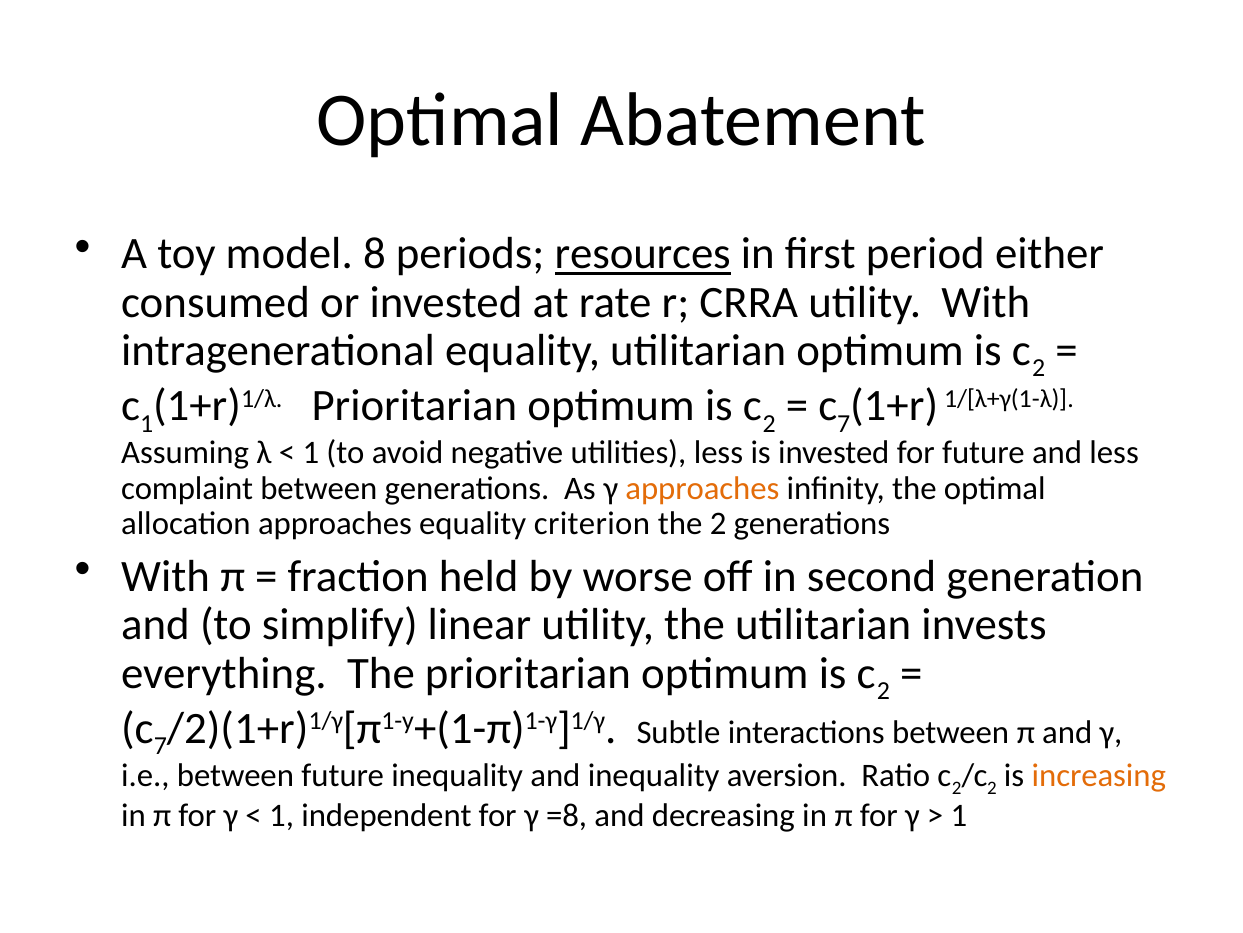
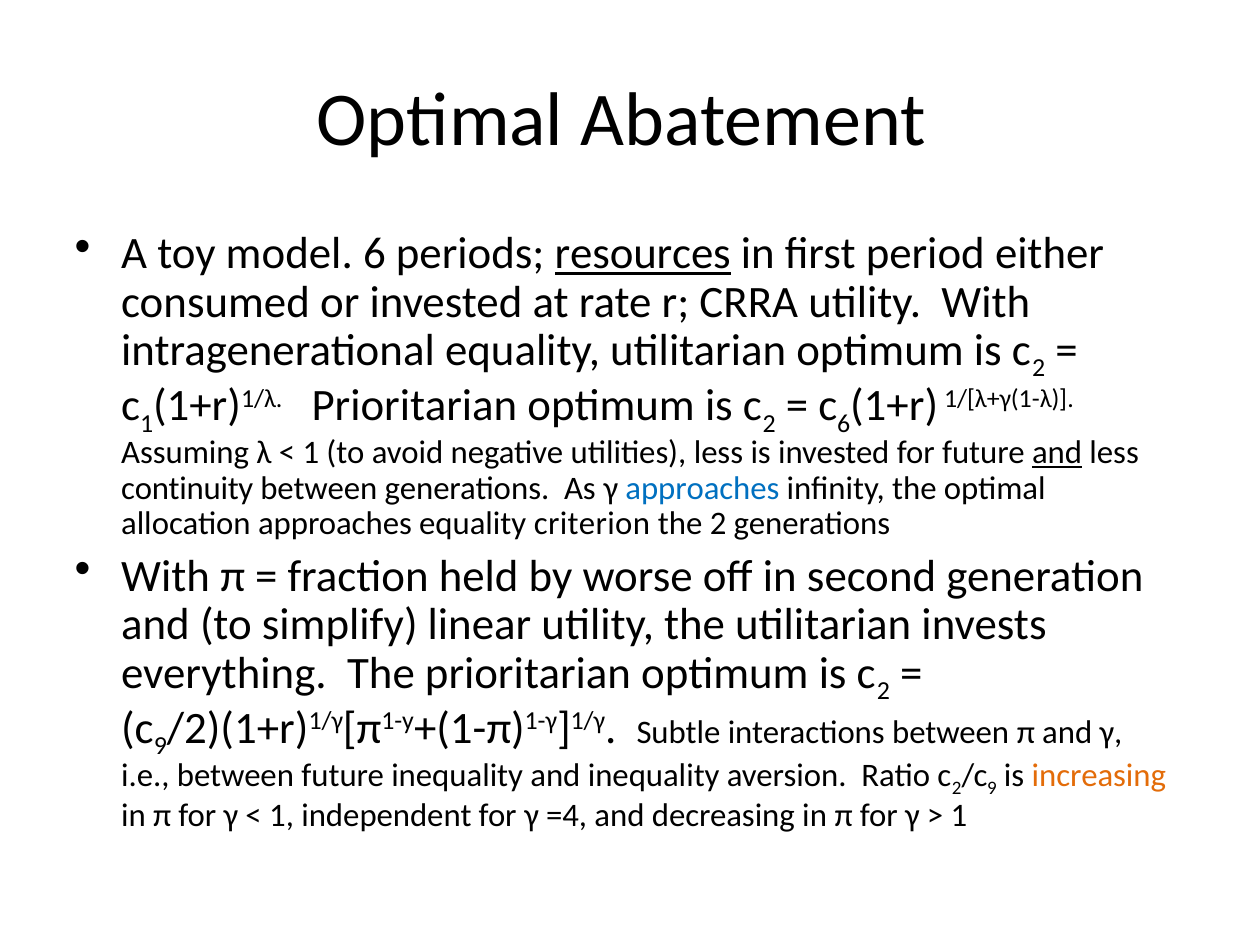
model 8: 8 -> 6 (374, 254)
7: 7 -> 6 (844, 423)
and underline: none -> present (1057, 453)
complaint: complaint -> continuity (187, 488)
approaches colour: orange -> blue (702, 488)
7: 7 -> 9 (160, 745)
2: 2 -> 9 (992, 787)
=8: =8 -> =4 (567, 815)
